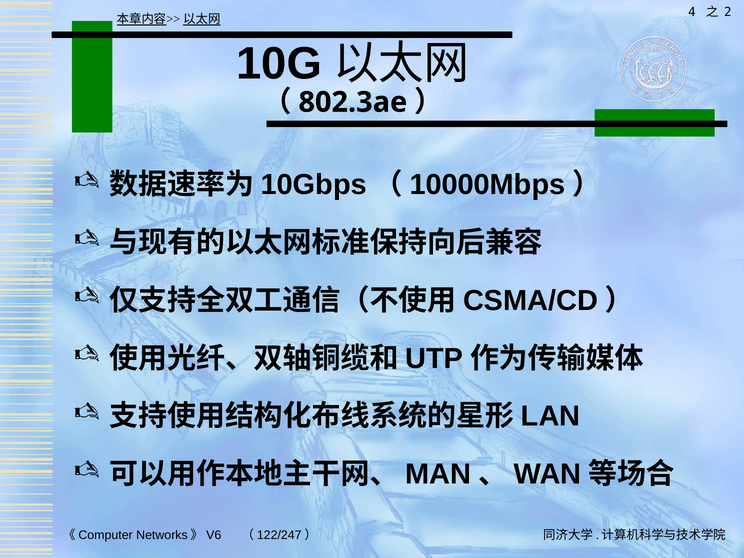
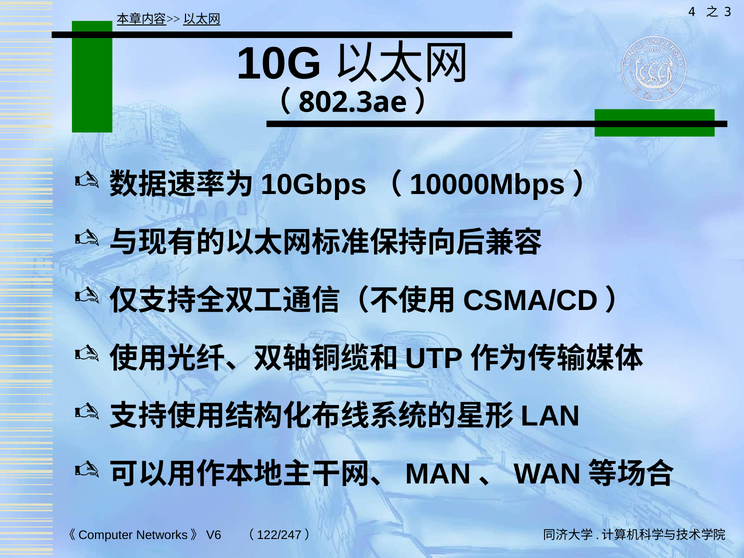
2: 2 -> 3 (728, 12)
